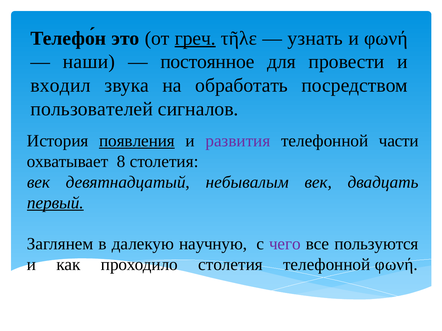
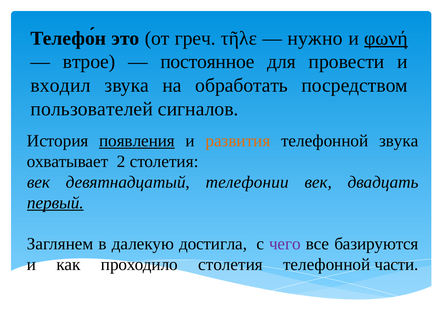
греч underline: present -> none (195, 38)
узнать: узнать -> нужно (315, 38)
φωνή underline: none -> present (386, 38)
наши: наши -> втрое (89, 62)
развития colour: purple -> orange (238, 141)
телефонной части: части -> звука (399, 141)
8: 8 -> 2 (121, 162)
небывалым: небывалым -> телефонии (247, 182)
научную: научную -> достигла (213, 244)
пользуются: пользуются -> базируются (376, 244)
телефонной φωνή: φωνή -> части (397, 265)
